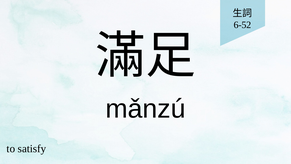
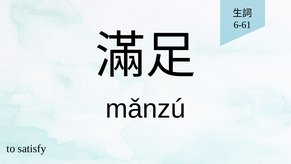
6-52: 6-52 -> 6-61 (242, 25)
